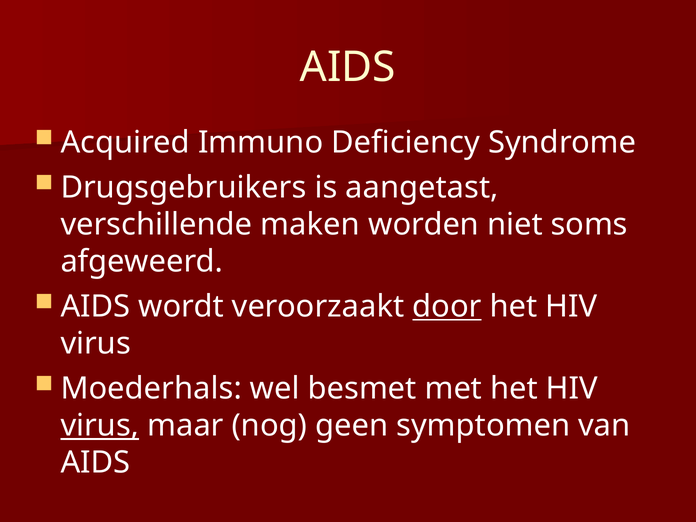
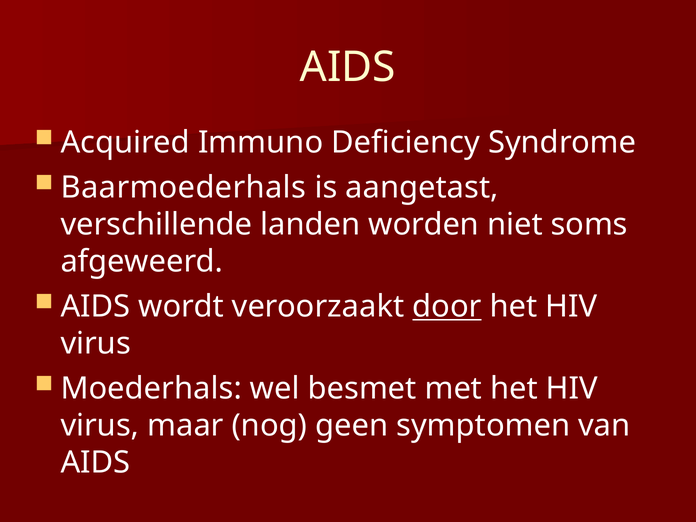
Drugsgebruikers: Drugsgebruikers -> Baarmoederhals (183, 187)
maken: maken -> landen (310, 225)
virus underline: present -> none (100, 426)
